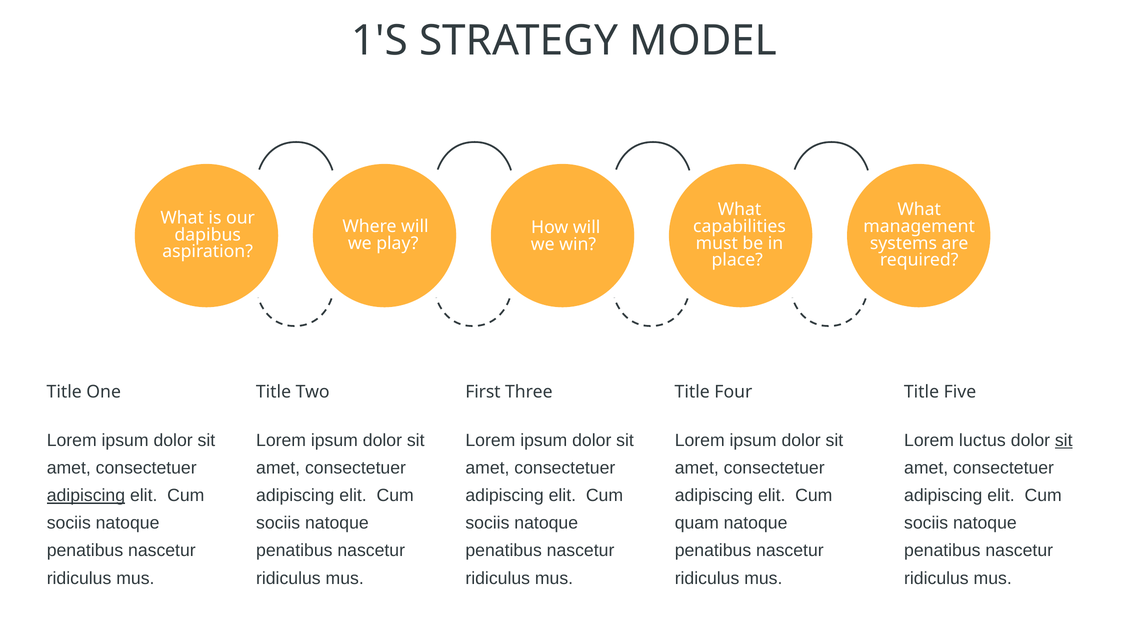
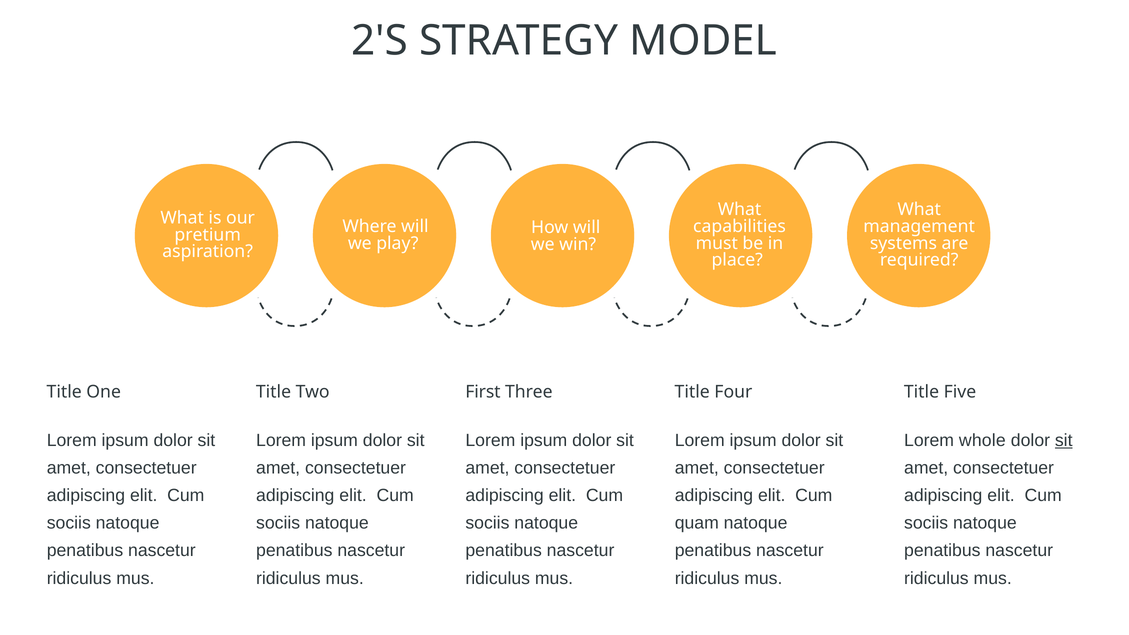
1'S: 1'S -> 2'S (380, 41)
dapibus: dapibus -> pretium (208, 235)
luctus: luctus -> whole (982, 441)
adipiscing underline: present -> none (86, 496)
